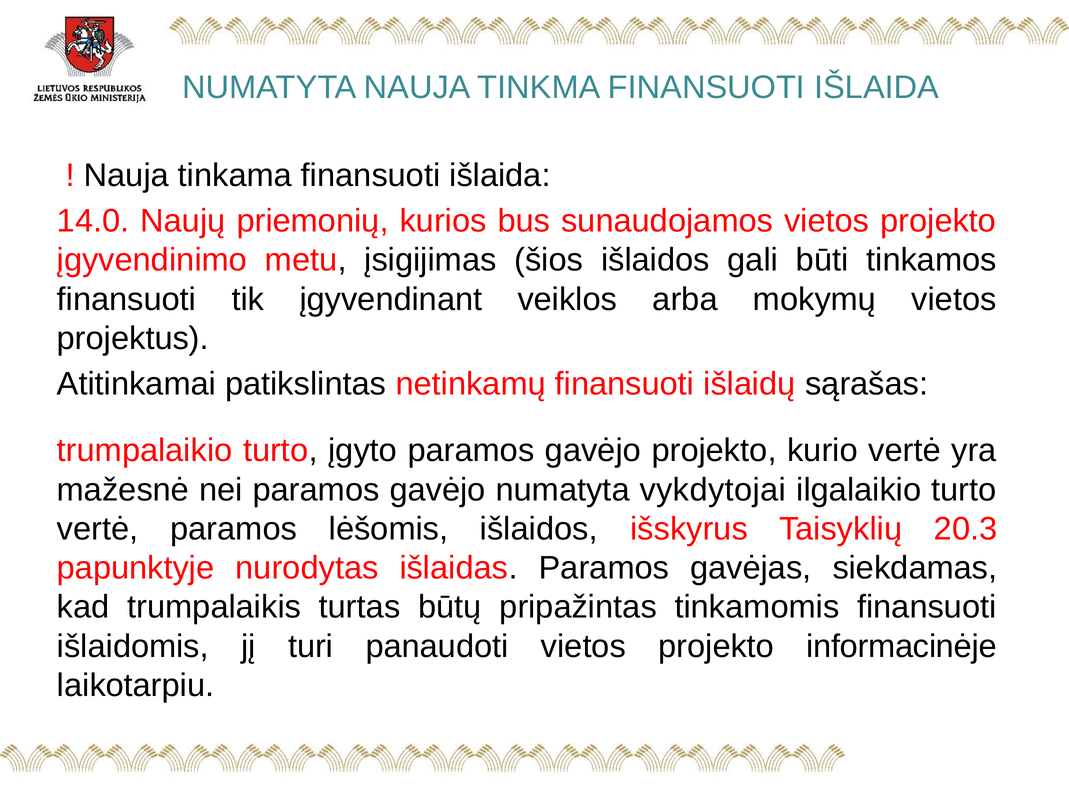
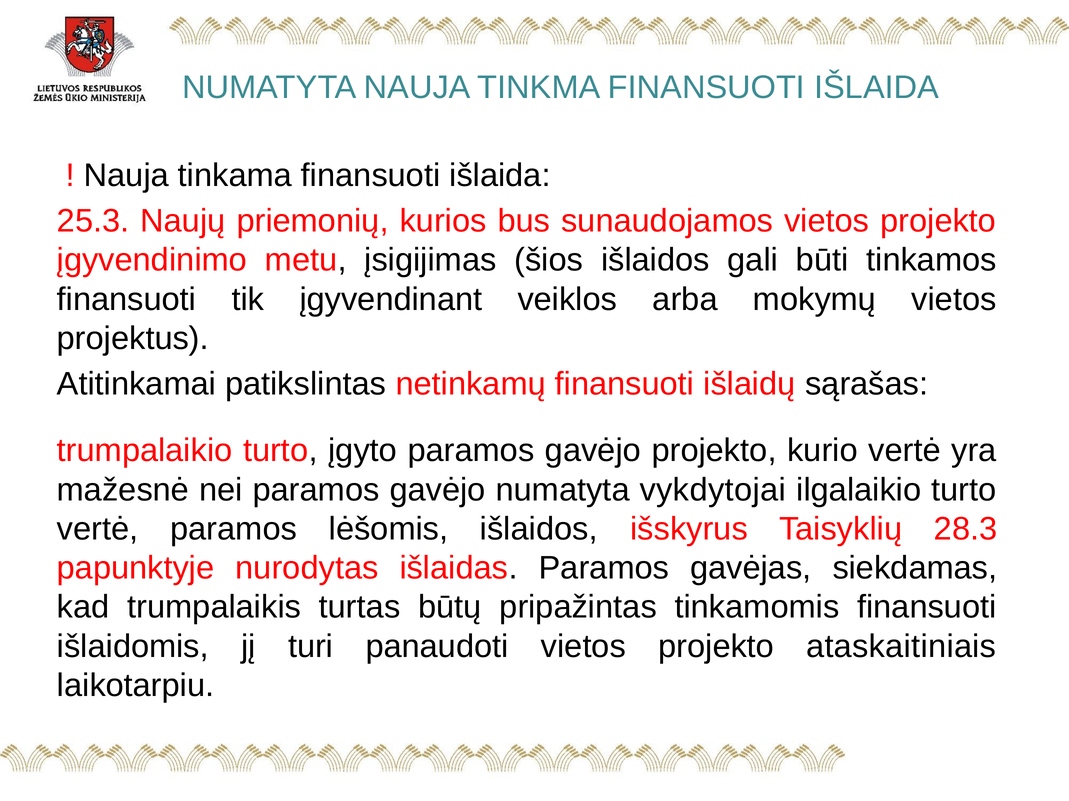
14.0: 14.0 -> 25.3 (93, 221)
20.3: 20.3 -> 28.3 (966, 529)
informacinėje: informacinėje -> ataskaitiniais (901, 647)
